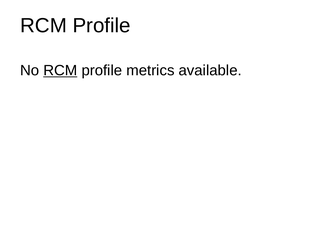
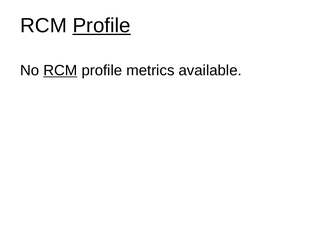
Profile underline: none -> present (102, 26)
